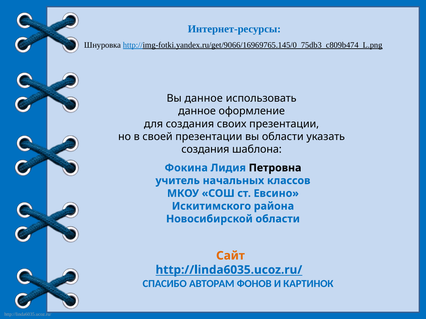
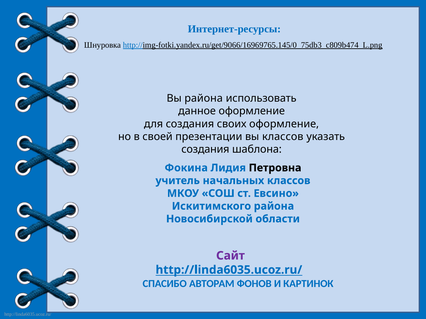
Вы данное: данное -> района (204, 99)
своих презентации: презентации -> оформление (284, 124)
вы области: области -> классов (283, 137)
Сайт colour: orange -> purple (230, 256)
